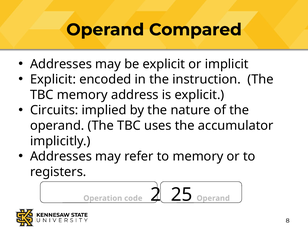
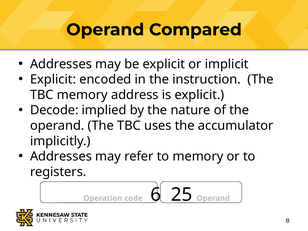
Circuits: Circuits -> Decode (54, 110)
2: 2 -> 6 (156, 195)
